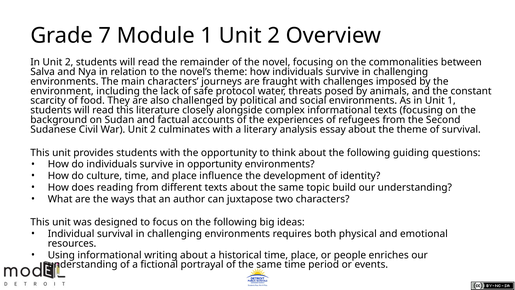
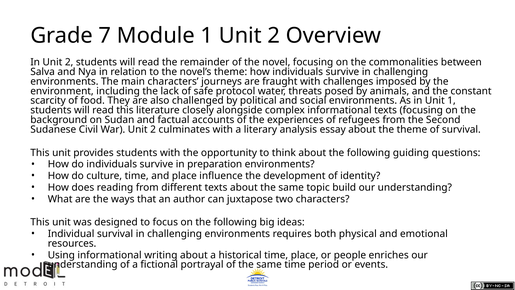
in opportunity: opportunity -> preparation (215, 164)
